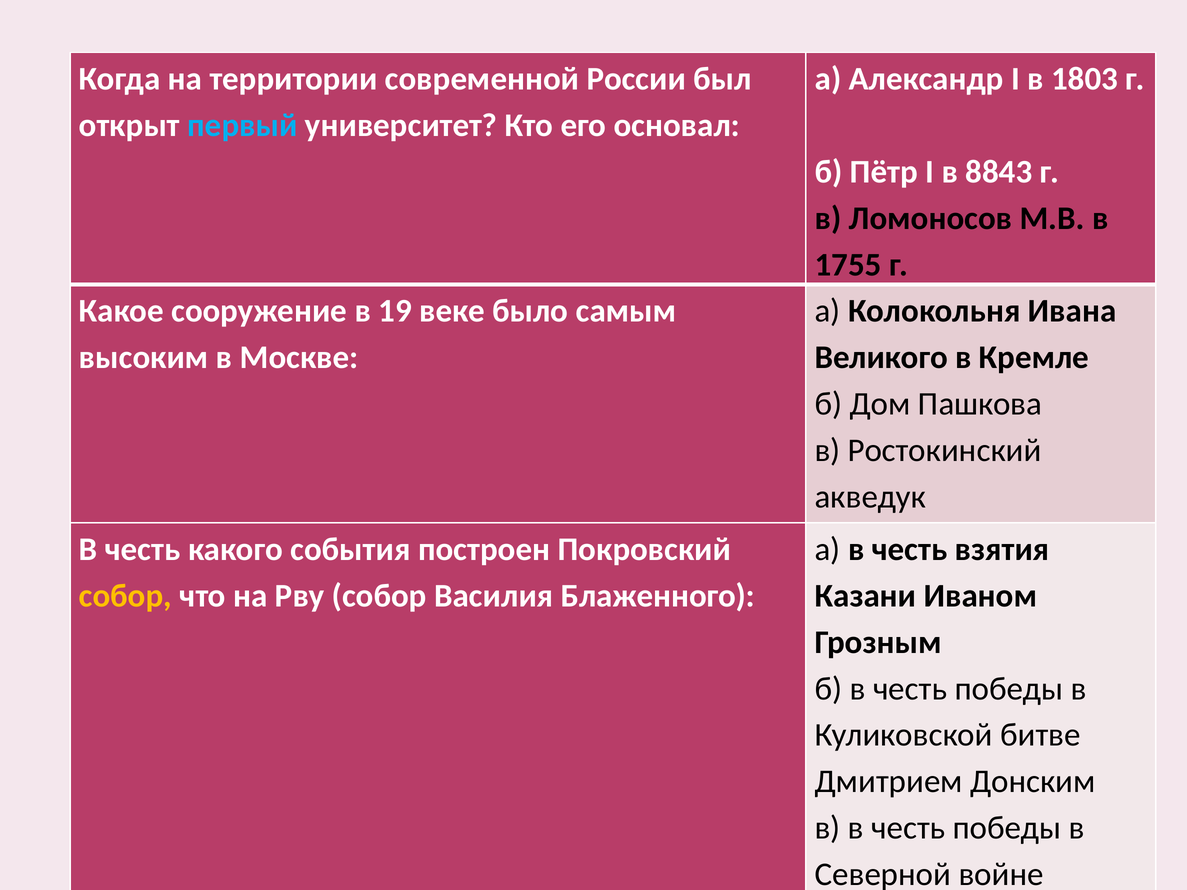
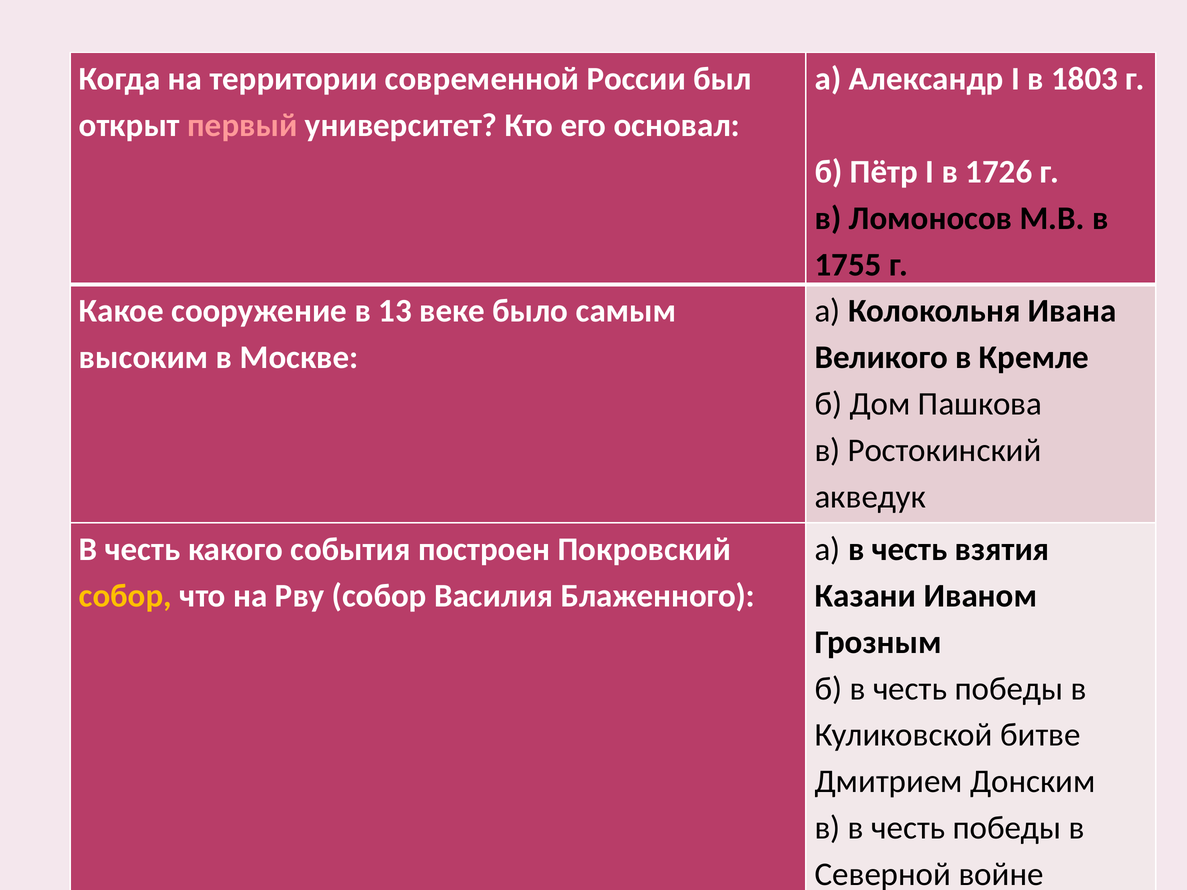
первый colour: light blue -> pink (242, 126)
8843: 8843 -> 1726 (999, 172)
19: 19 -> 13 (395, 311)
